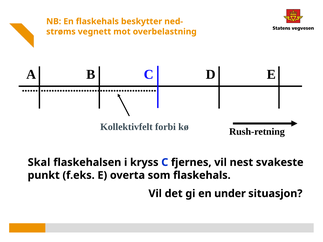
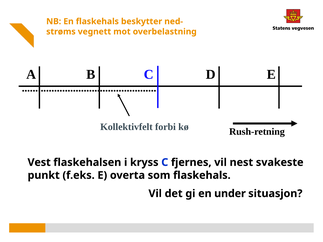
Skal: Skal -> Vest (39, 163)
